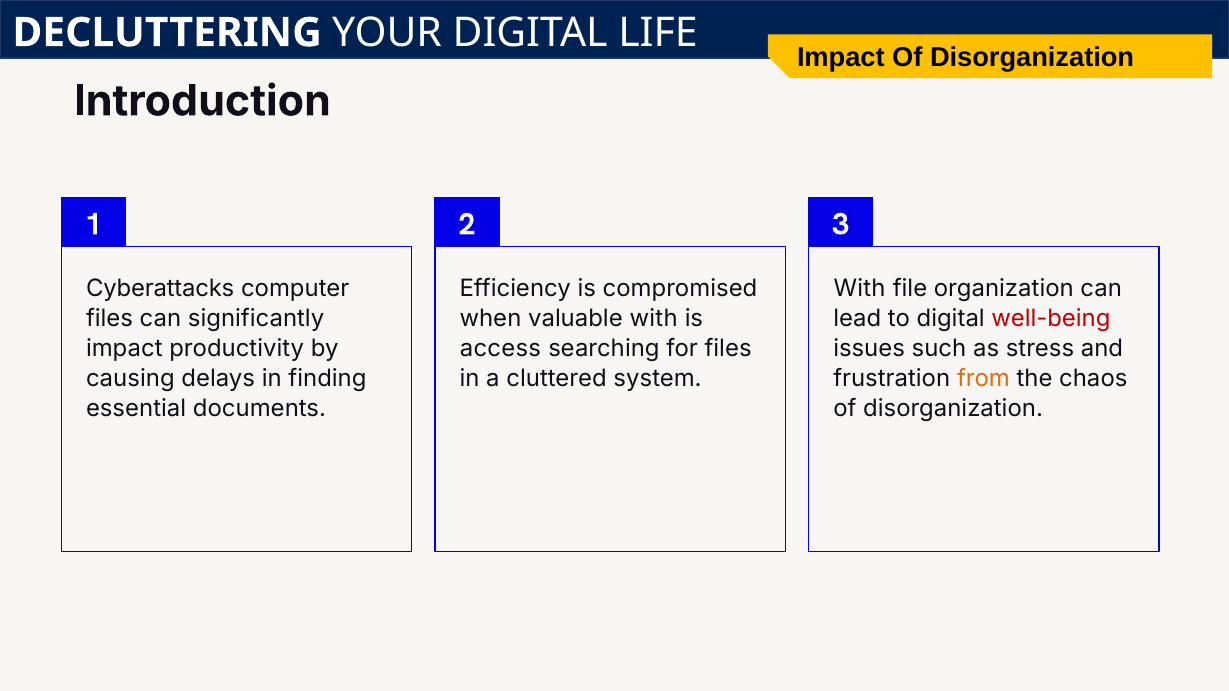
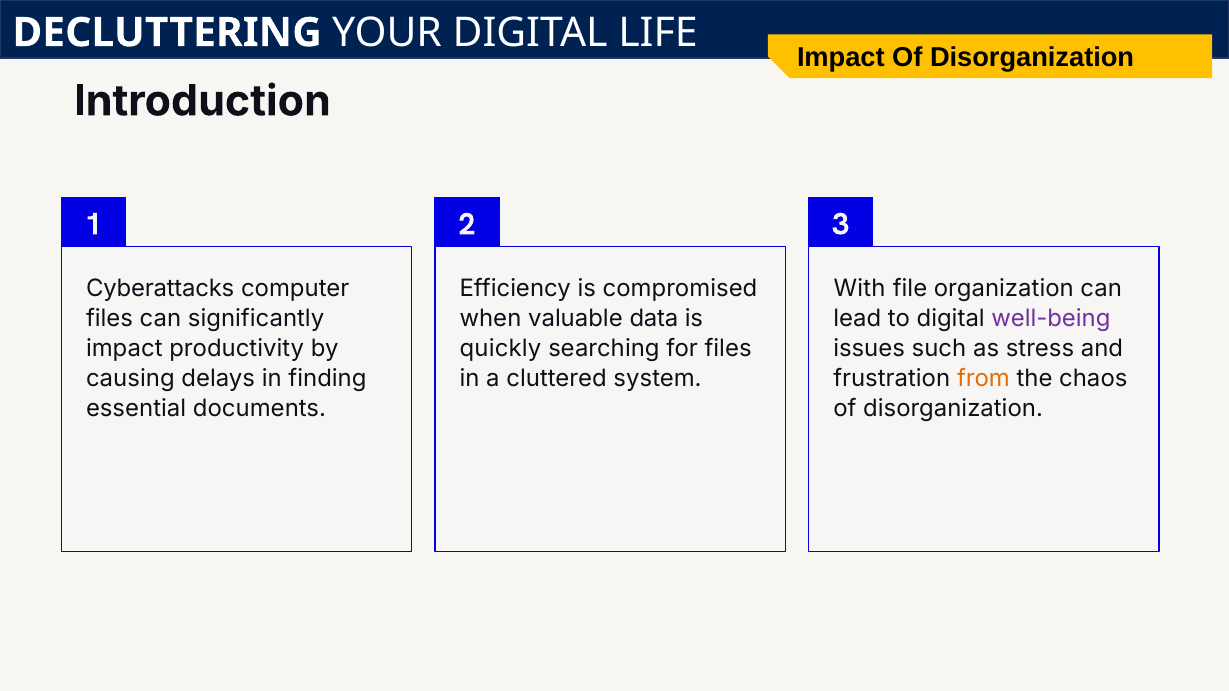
valuable with: with -> data (654, 319)
well-being colour: red -> purple (1051, 319)
access: access -> quickly (500, 349)
